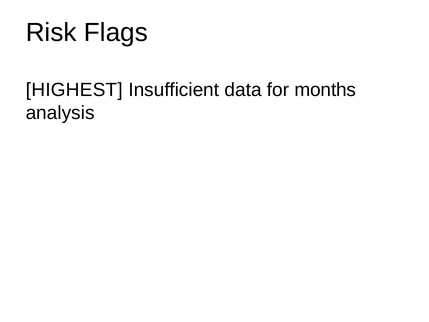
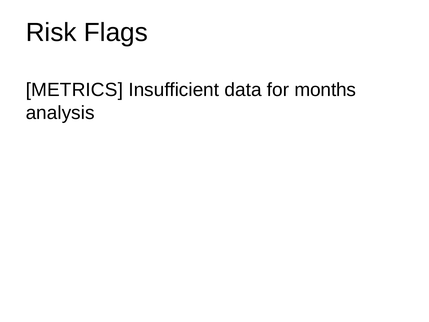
HIGHEST: HIGHEST -> METRICS (74, 90)
